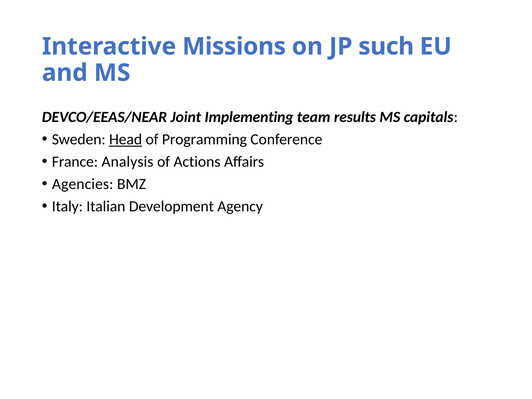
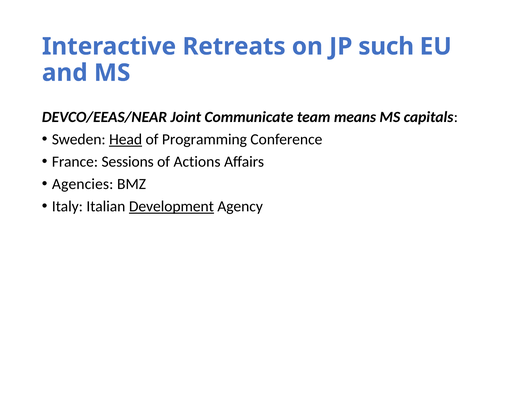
Missions: Missions -> Retreats (234, 46)
Implementing: Implementing -> Communicate (249, 117)
results: results -> means (355, 117)
Analysis: Analysis -> Sessions (128, 162)
Development underline: none -> present (171, 206)
